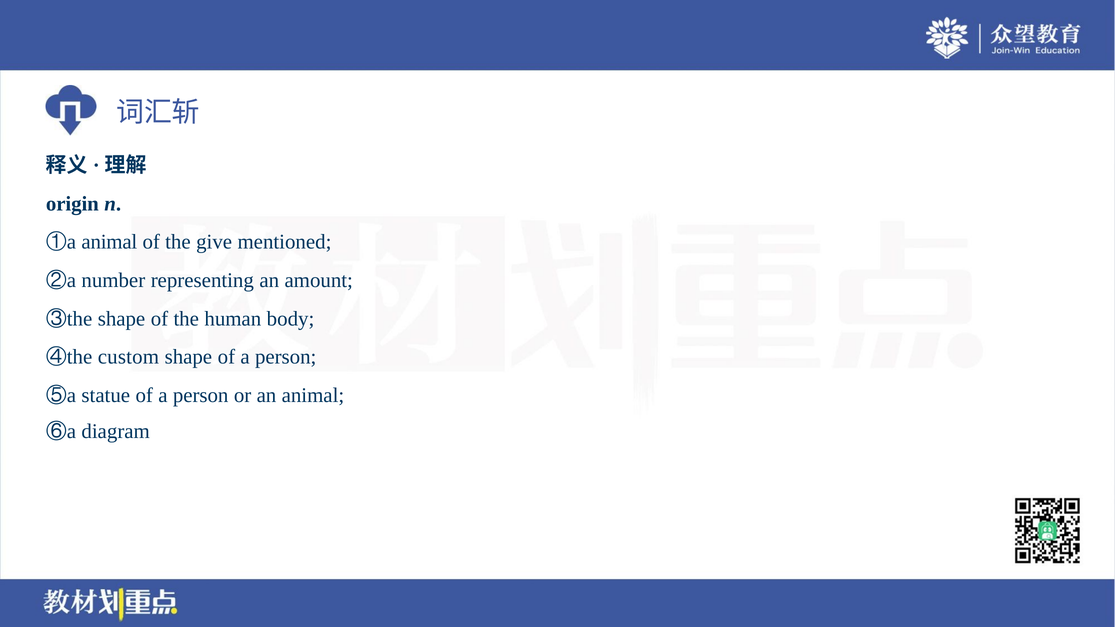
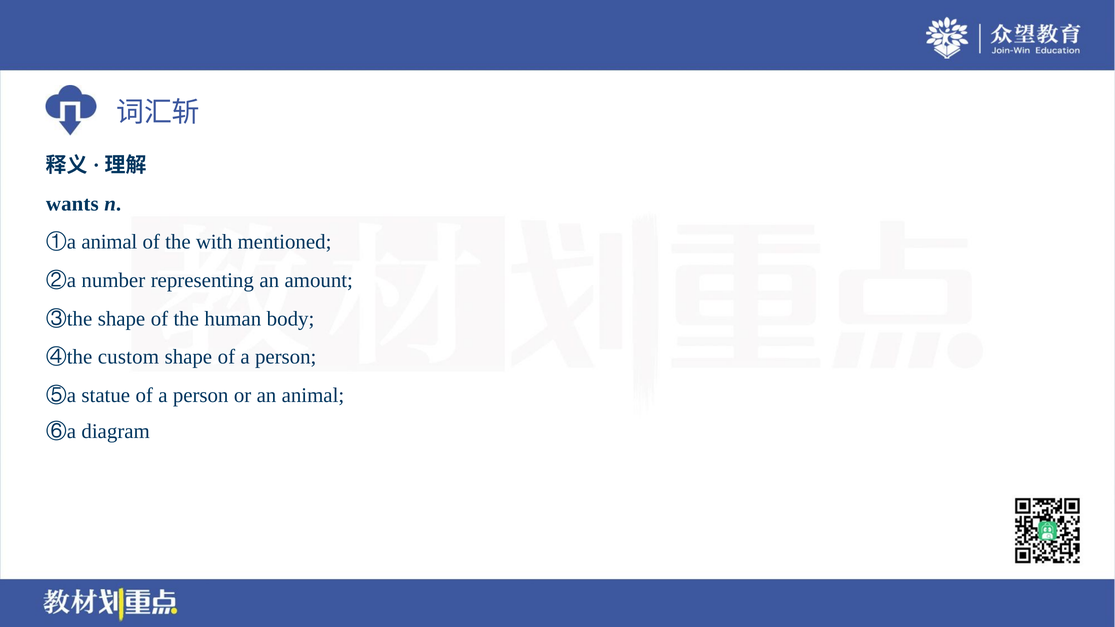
origin: origin -> wants (72, 204)
give: give -> with (214, 242)
